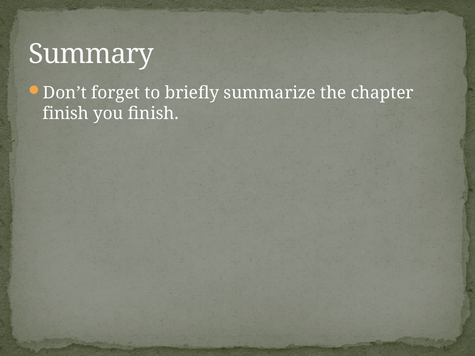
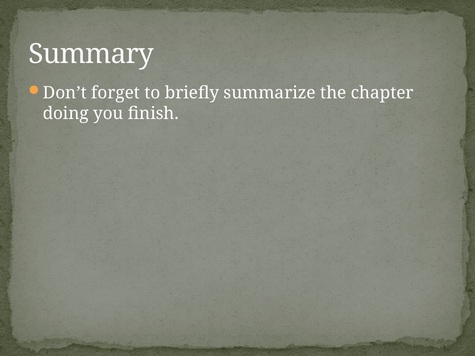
finish: finish -> doing (66, 114)
